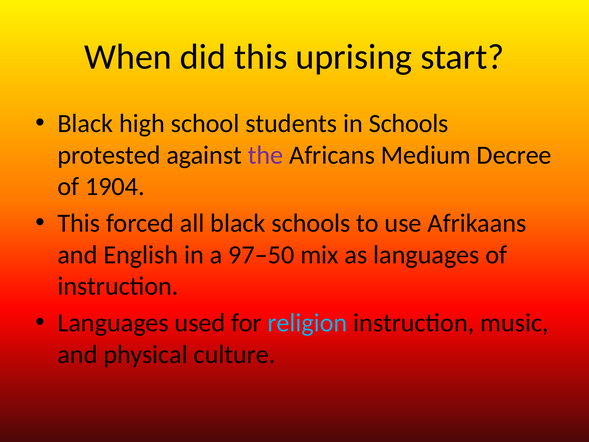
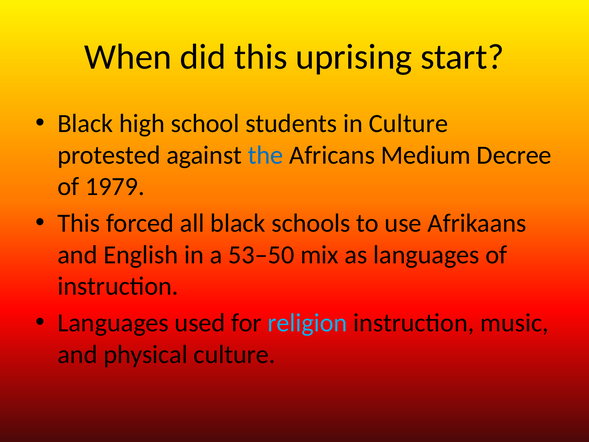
in Schools: Schools -> Culture (409, 124)
the colour: purple -> blue (266, 155)
1904: 1904 -> 1979 (115, 186)
97–50: 97–50 -> 53–50 (261, 255)
